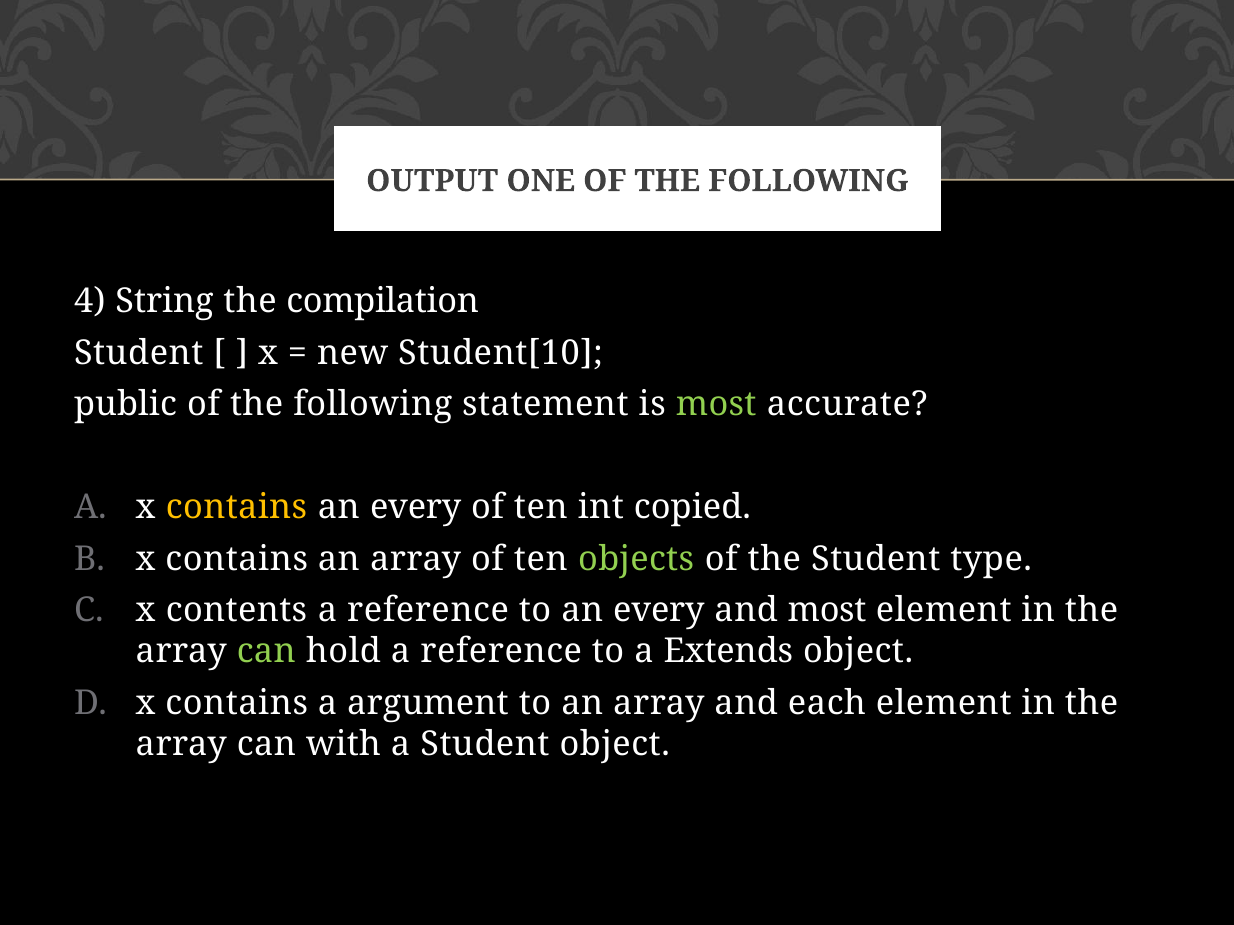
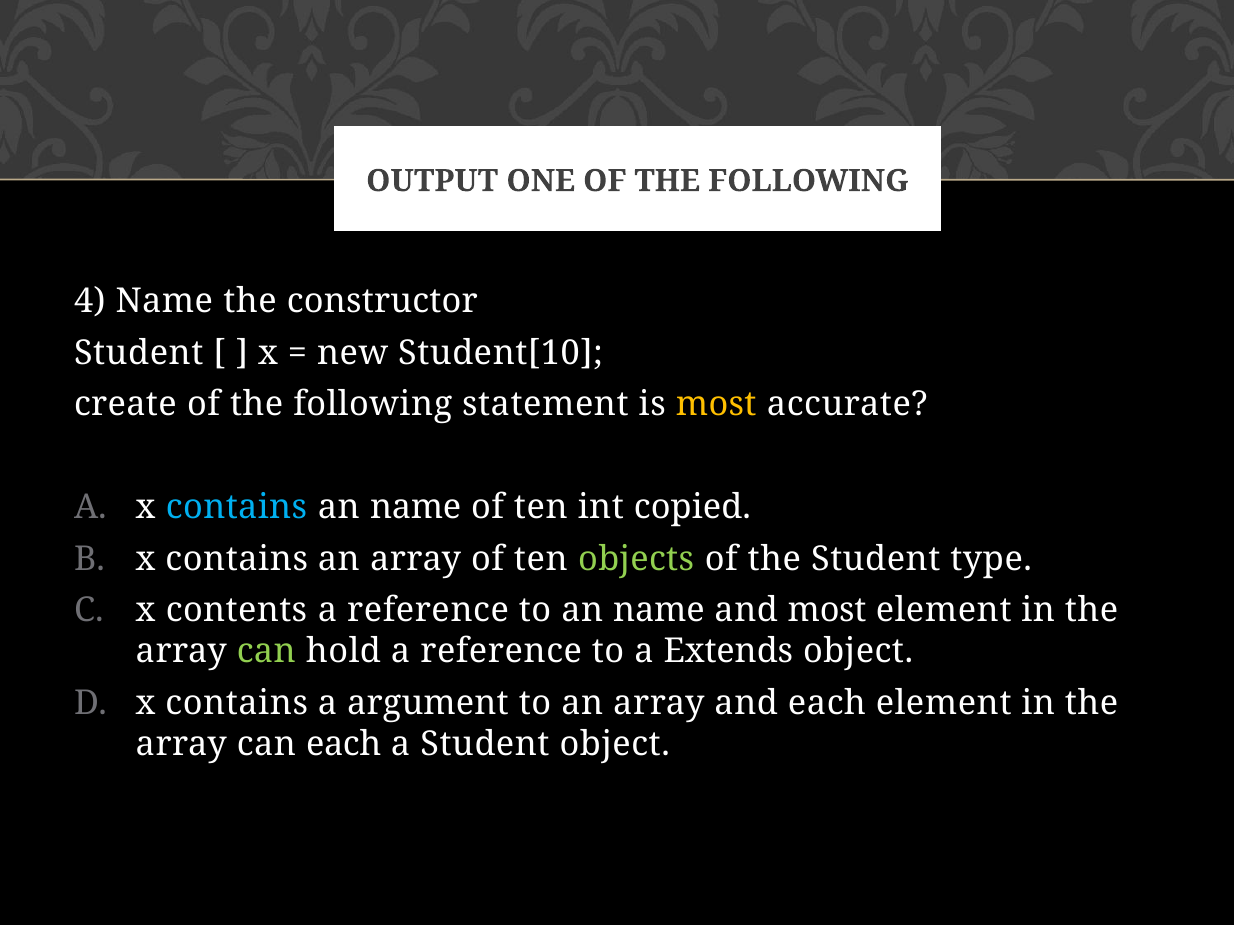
4 String: String -> Name (164, 302)
compilation: compilation -> constructor (382, 302)
public: public -> create (125, 405)
most colour: light green -> yellow (716, 405)
contains colour: yellow -> light blue (237, 508)
every: every -> name (416, 508)
to an every: every -> name (659, 611)
can with: with -> each (344, 744)
